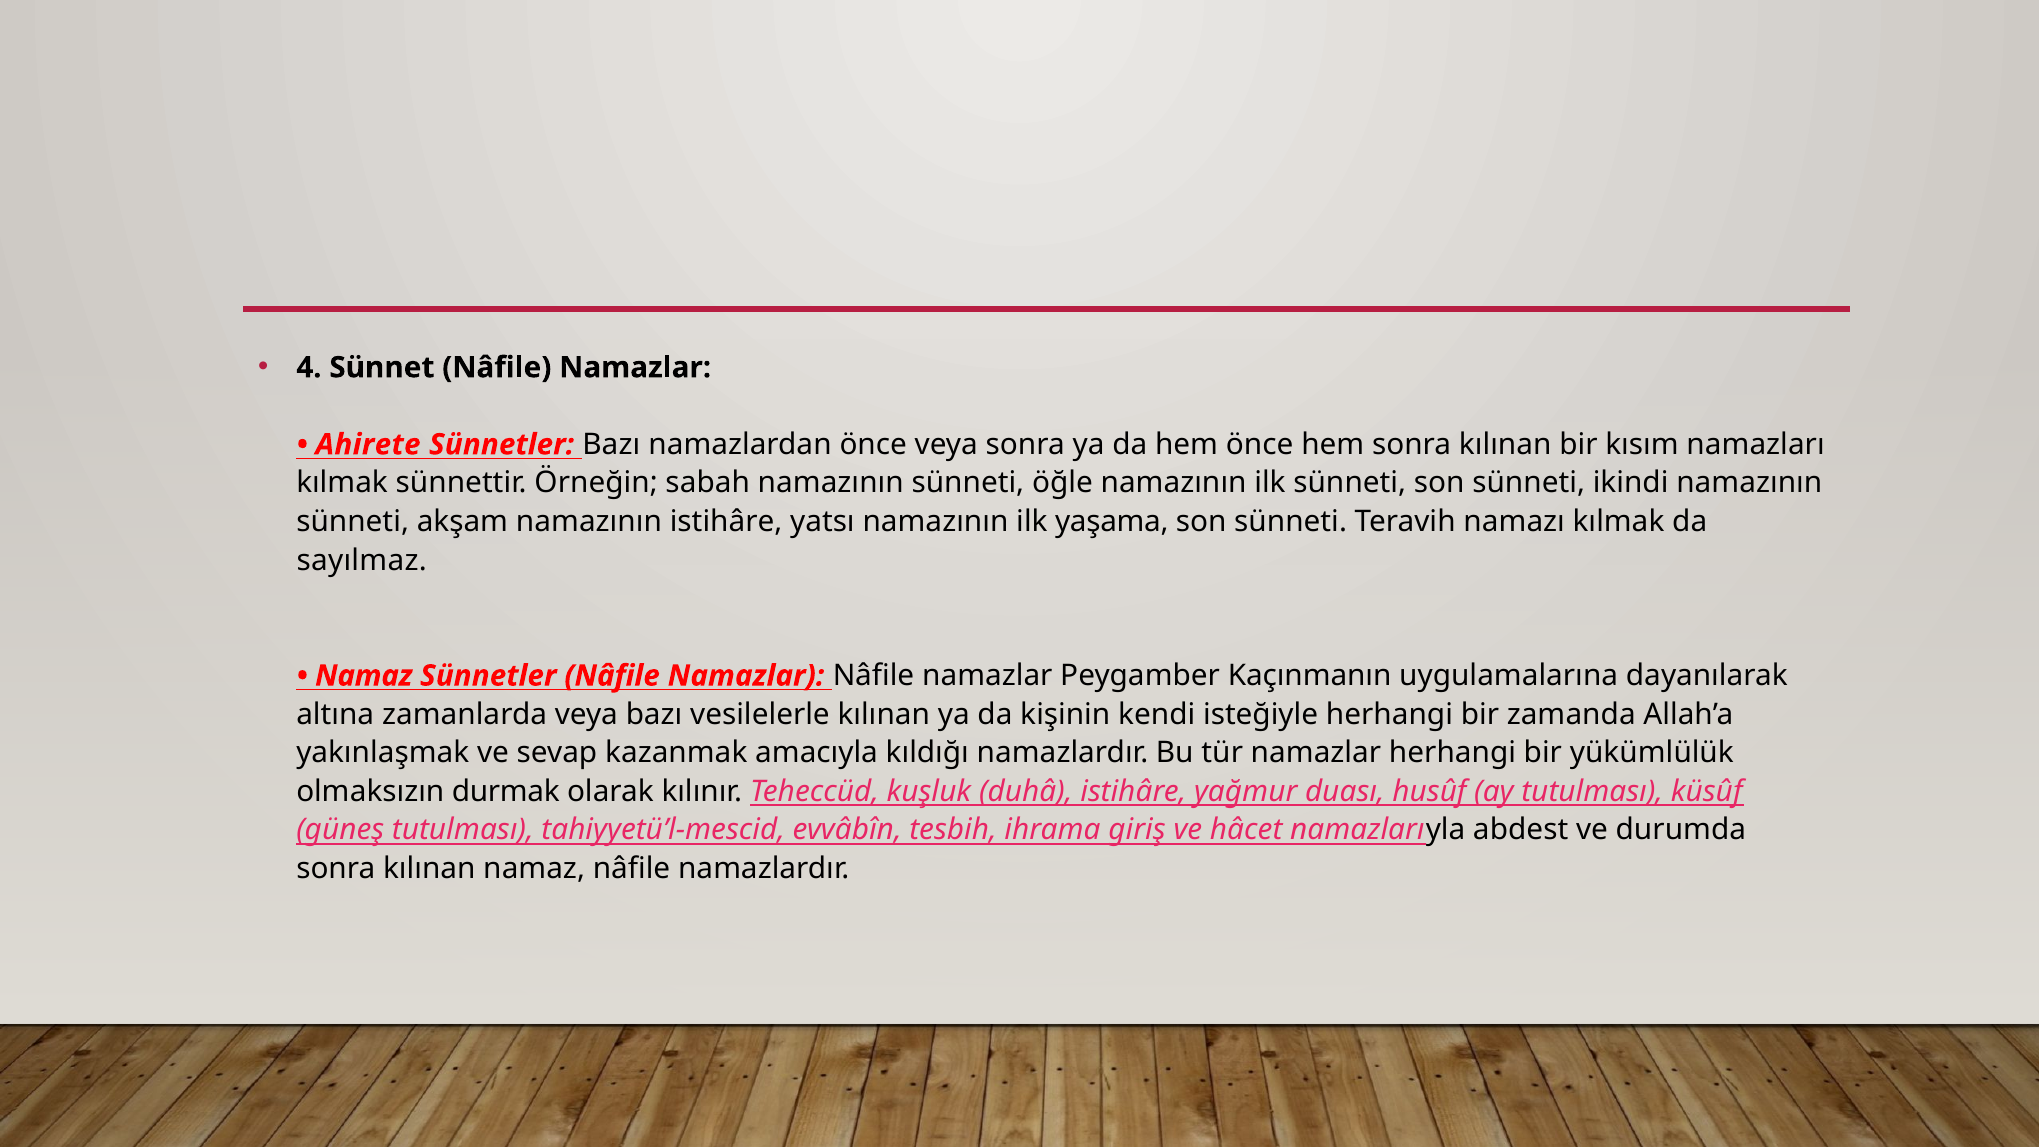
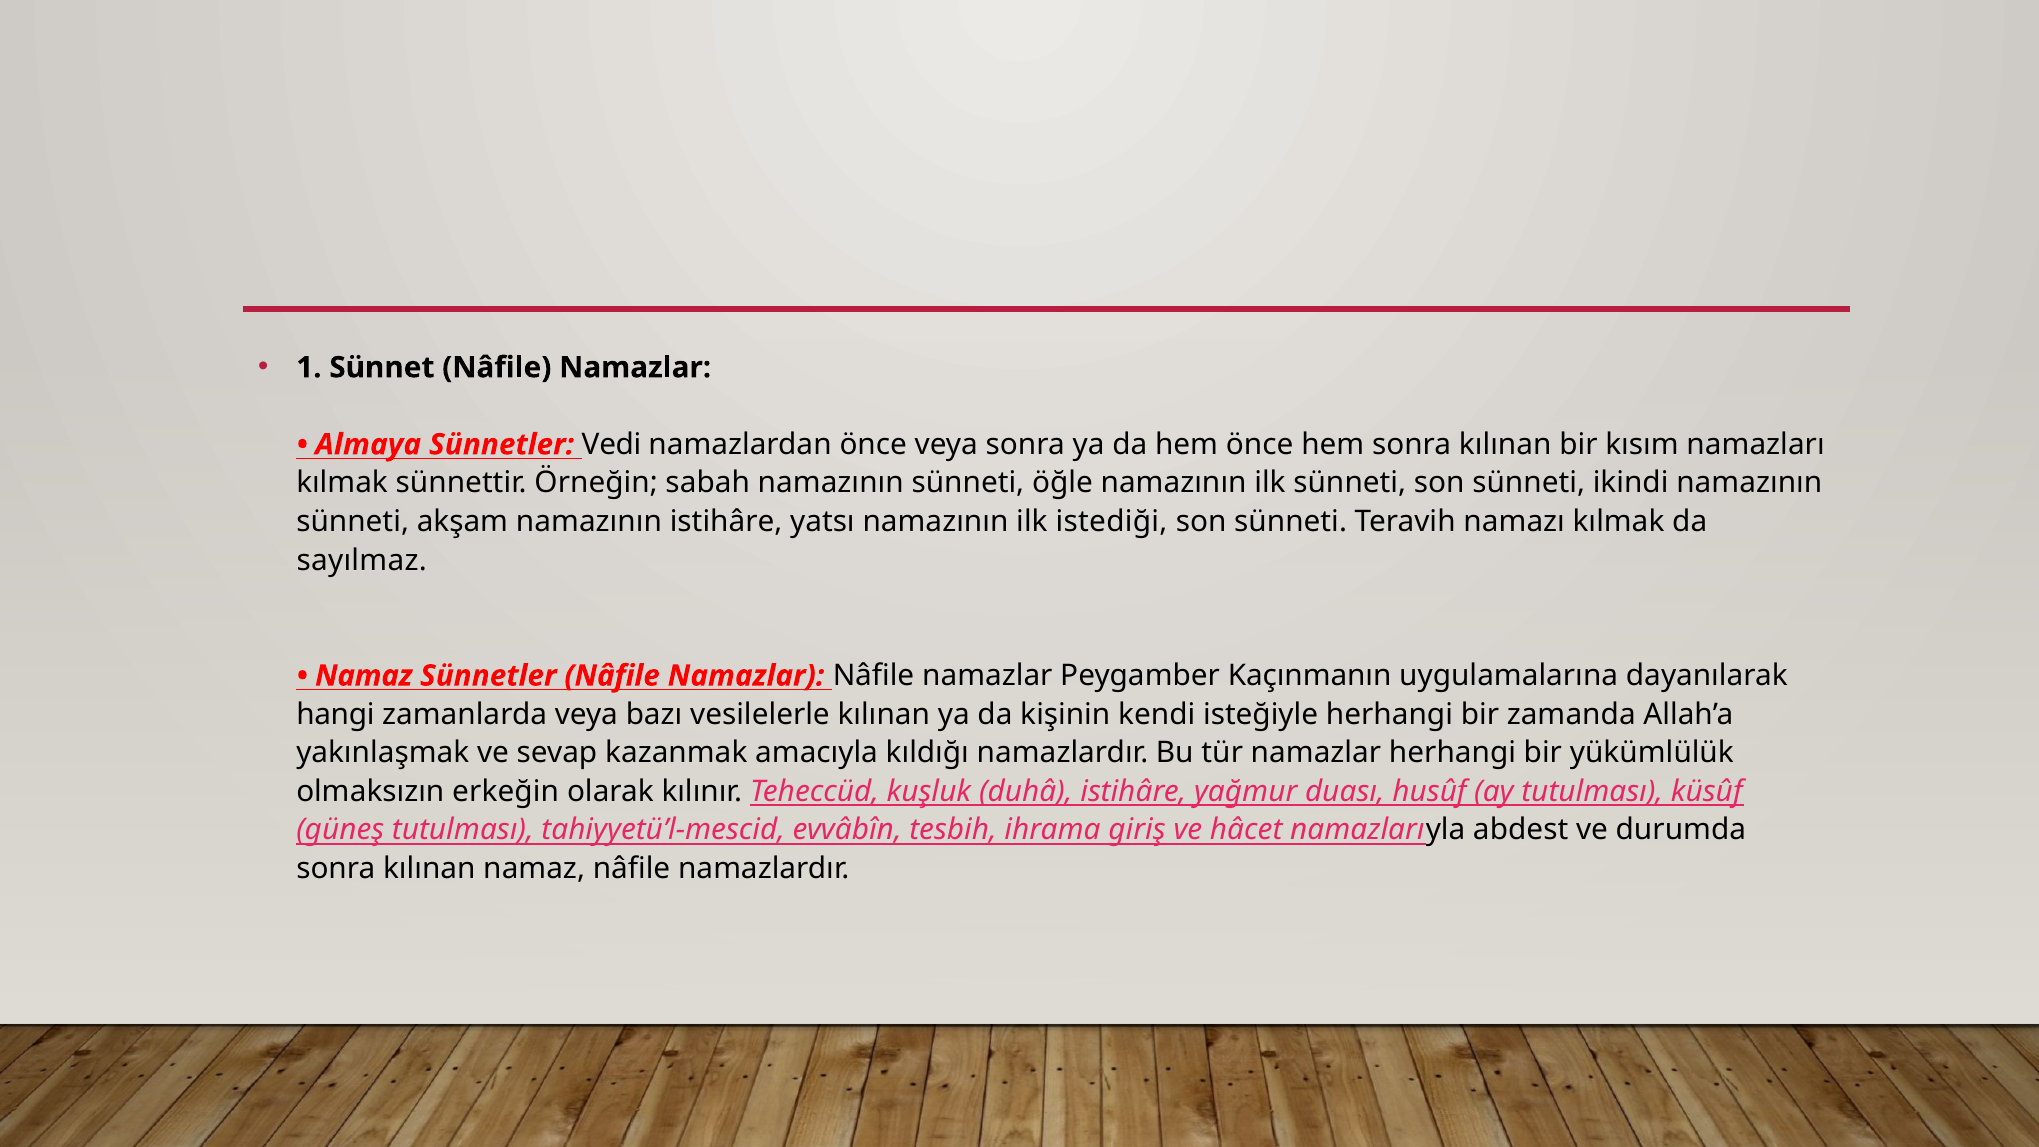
4: 4 -> 1 (309, 367)
Ahirete: Ahirete -> Almaya (368, 445)
Sünnetler Bazı: Bazı -> Vedi (612, 445)
yaşama: yaşama -> istediği (1112, 522)
altına: altına -> hangi (335, 714)
durmak: durmak -> erkeğin (506, 791)
